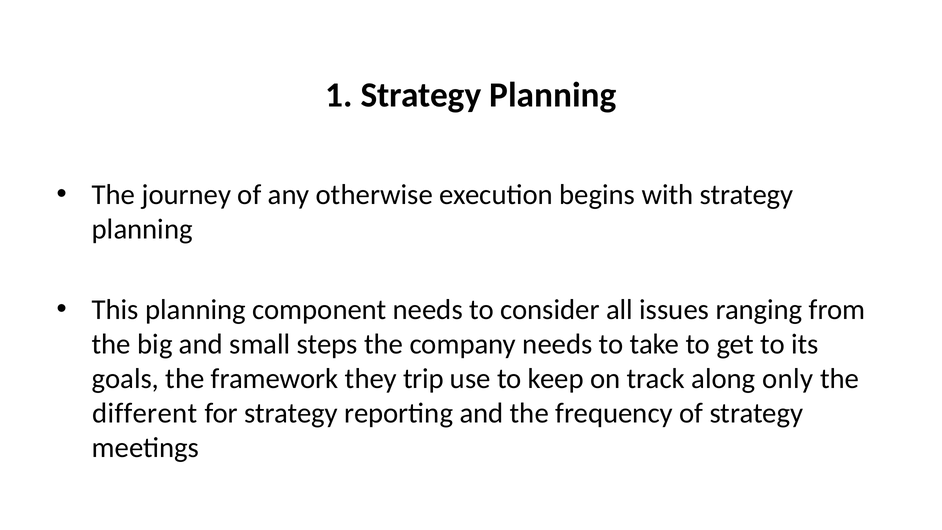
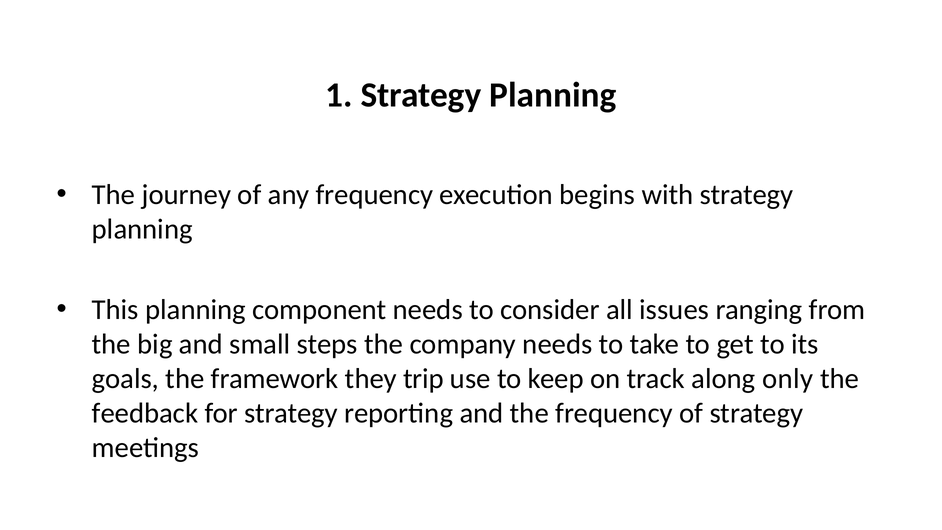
any otherwise: otherwise -> frequency (374, 195)
different: different -> feedback (145, 413)
